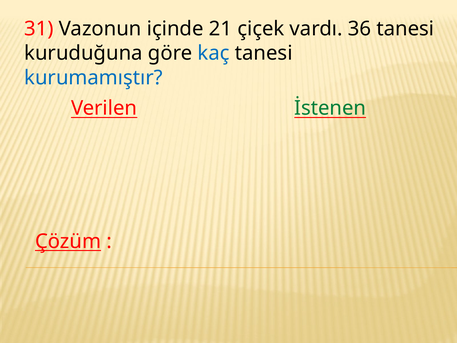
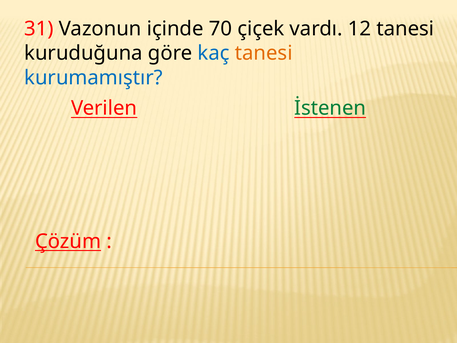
21: 21 -> 70 (220, 29)
36: 36 -> 12 (359, 29)
tanesi colour: black -> orange (264, 53)
